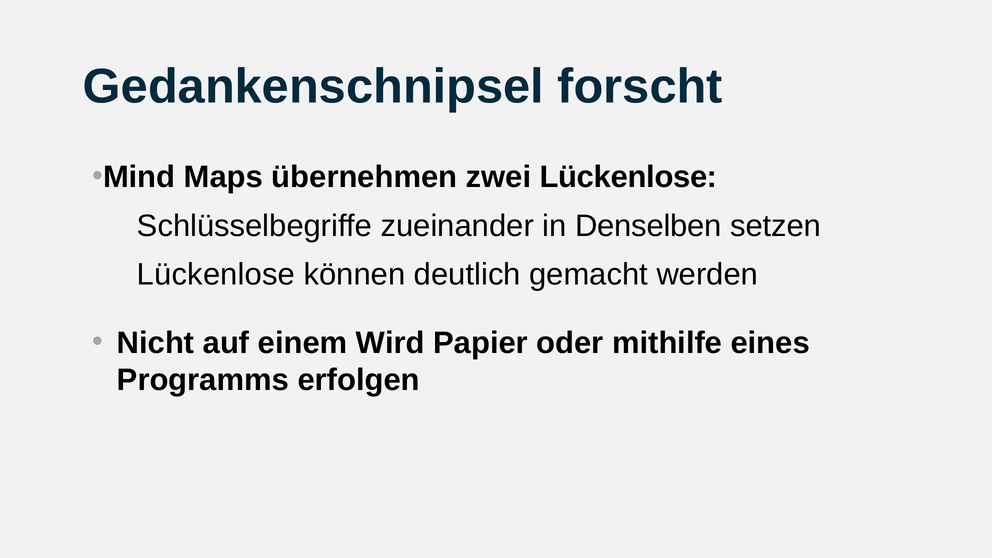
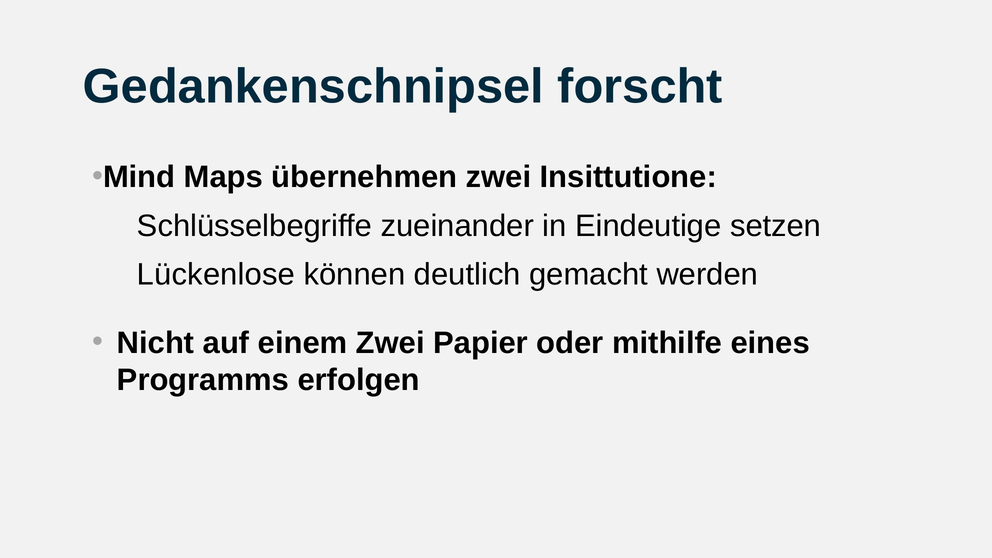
zwei Lückenlose: Lückenlose -> Insittutione (628, 177)
Denselben: Denselben -> Eindeutige (648, 226)
einem Wird: Wird -> Zwei (390, 343)
